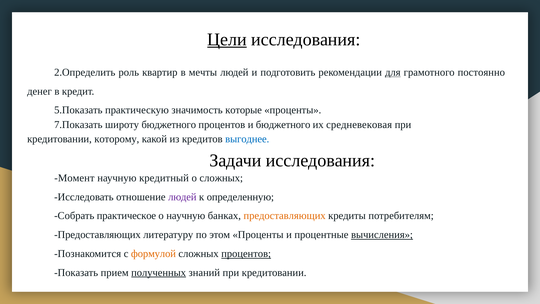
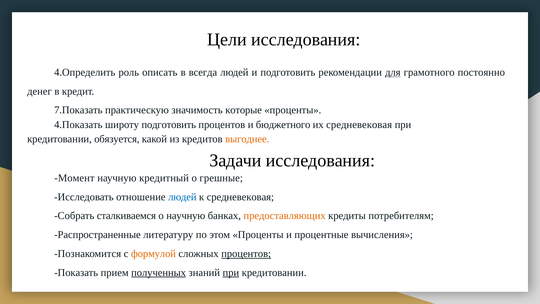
Цели underline: present -> none (227, 39)
2.Определить: 2.Определить -> 4.Определить (85, 72)
квартир: квартир -> описать (160, 72)
мечты: мечты -> всегда (203, 72)
5.Показать: 5.Показать -> 7.Показать (78, 110)
7.Показать: 7.Показать -> 4.Показать (78, 125)
широту бюджетного: бюджетного -> подготовить (169, 125)
которому: которому -> обязуется (117, 139)
выгоднее colour: blue -> orange (247, 139)
о сложных: сложных -> грешные (221, 178)
людей colour: purple -> blue (182, 197)
к определенную: определенную -> средневековая (240, 197)
практическое: практическое -> сталкиваемся (126, 216)
Предоставляющих: Предоставляющих -> Распространенные (97, 235)
вычисления underline: present -> none (382, 235)
при underline: none -> present (231, 272)
